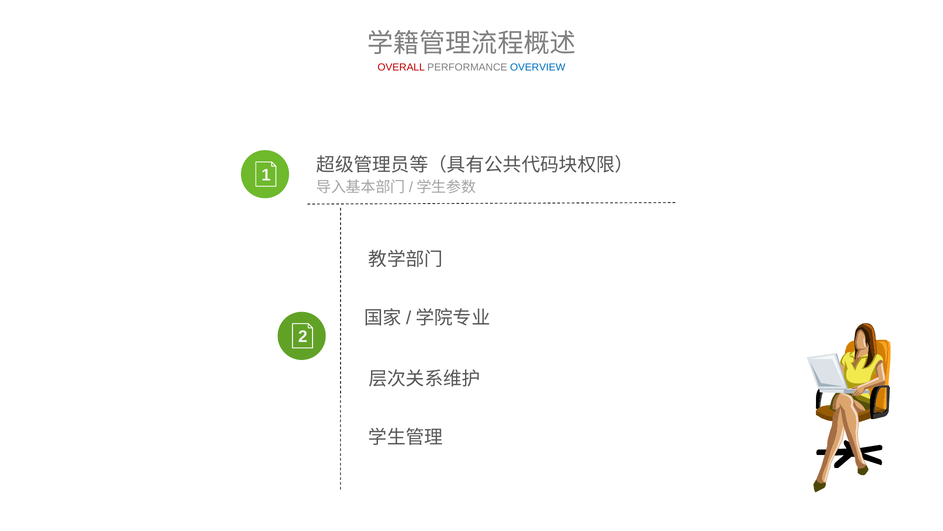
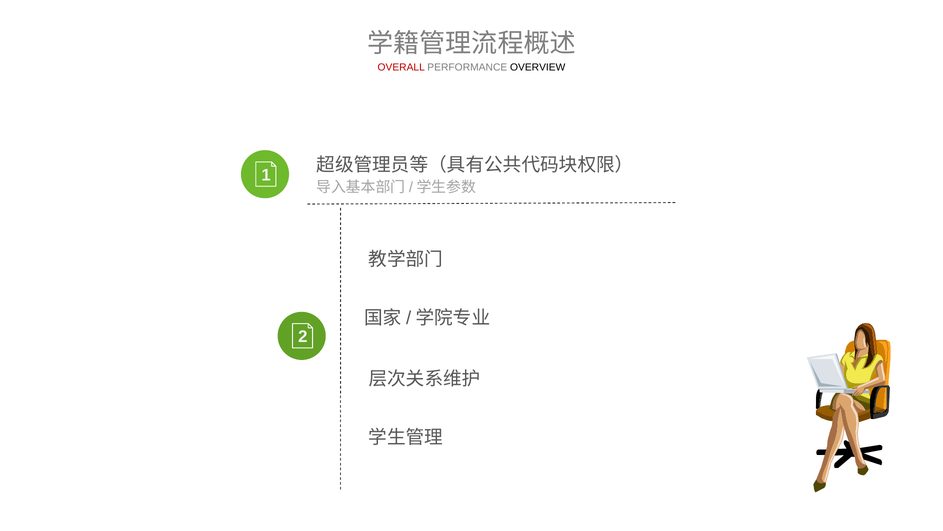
OVERVIEW colour: blue -> black (538, 67)
